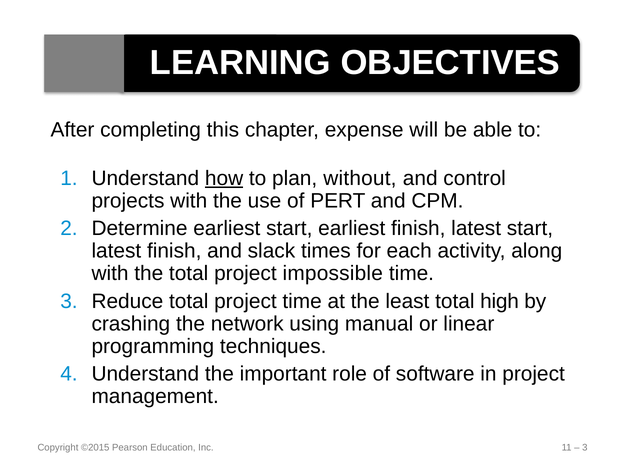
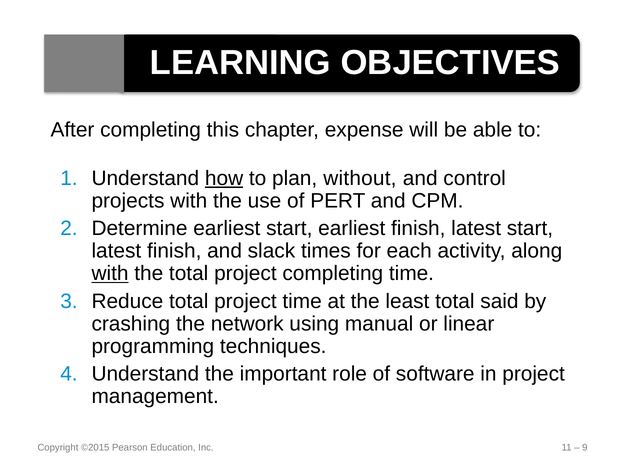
with underline: none -> present (110, 273)
project impossible: impossible -> completing (333, 273)
high: high -> said (499, 301)
3: 3 -> 9 (585, 448)
